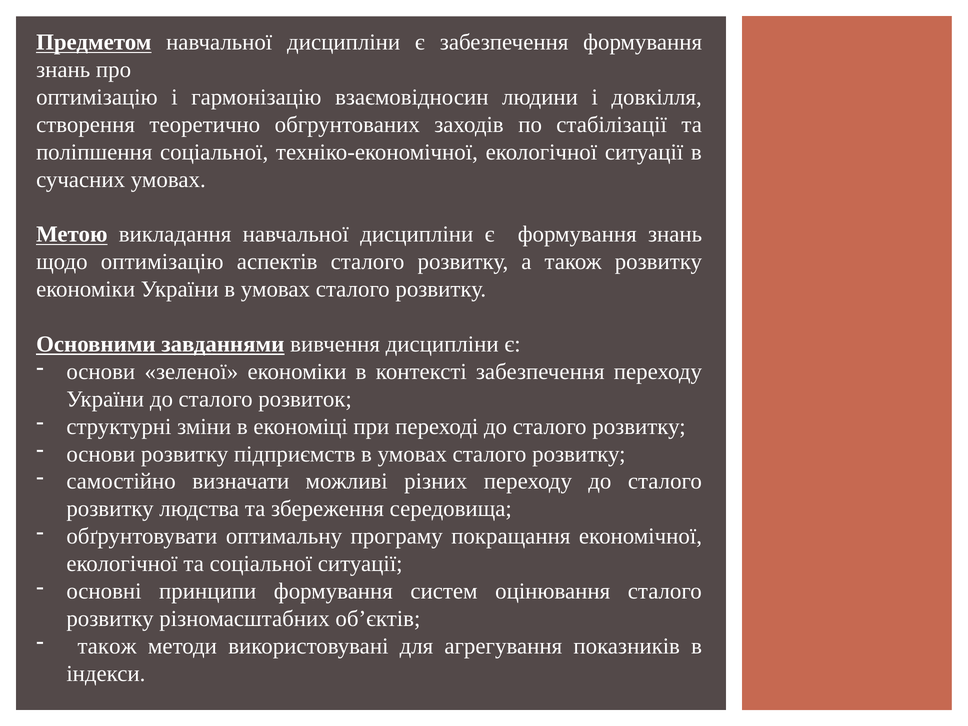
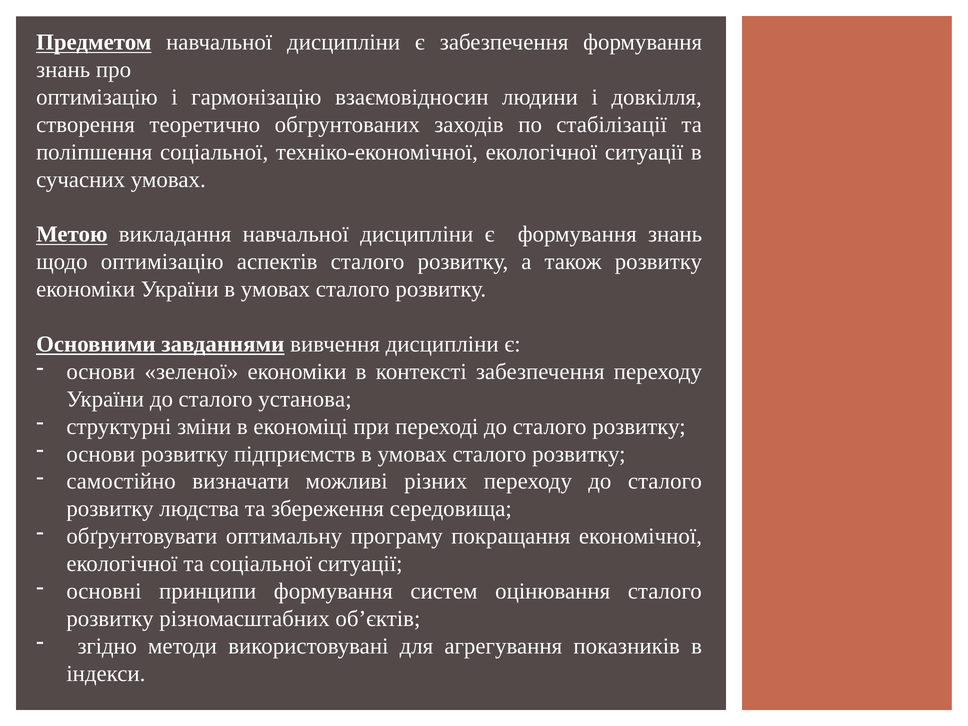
розвиток: розвиток -> установа (305, 399)
також: також -> згідно (107, 646)
